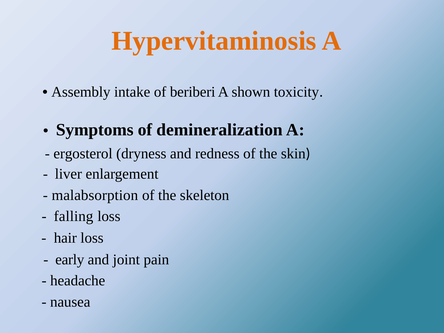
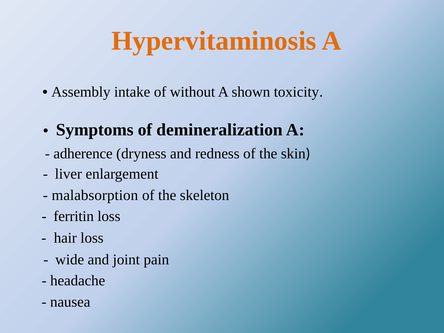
beriberi: beriberi -> without (193, 92)
ergosterol: ergosterol -> adherence (83, 153)
falling: falling -> ferritin (74, 216)
early: early -> wide (70, 260)
